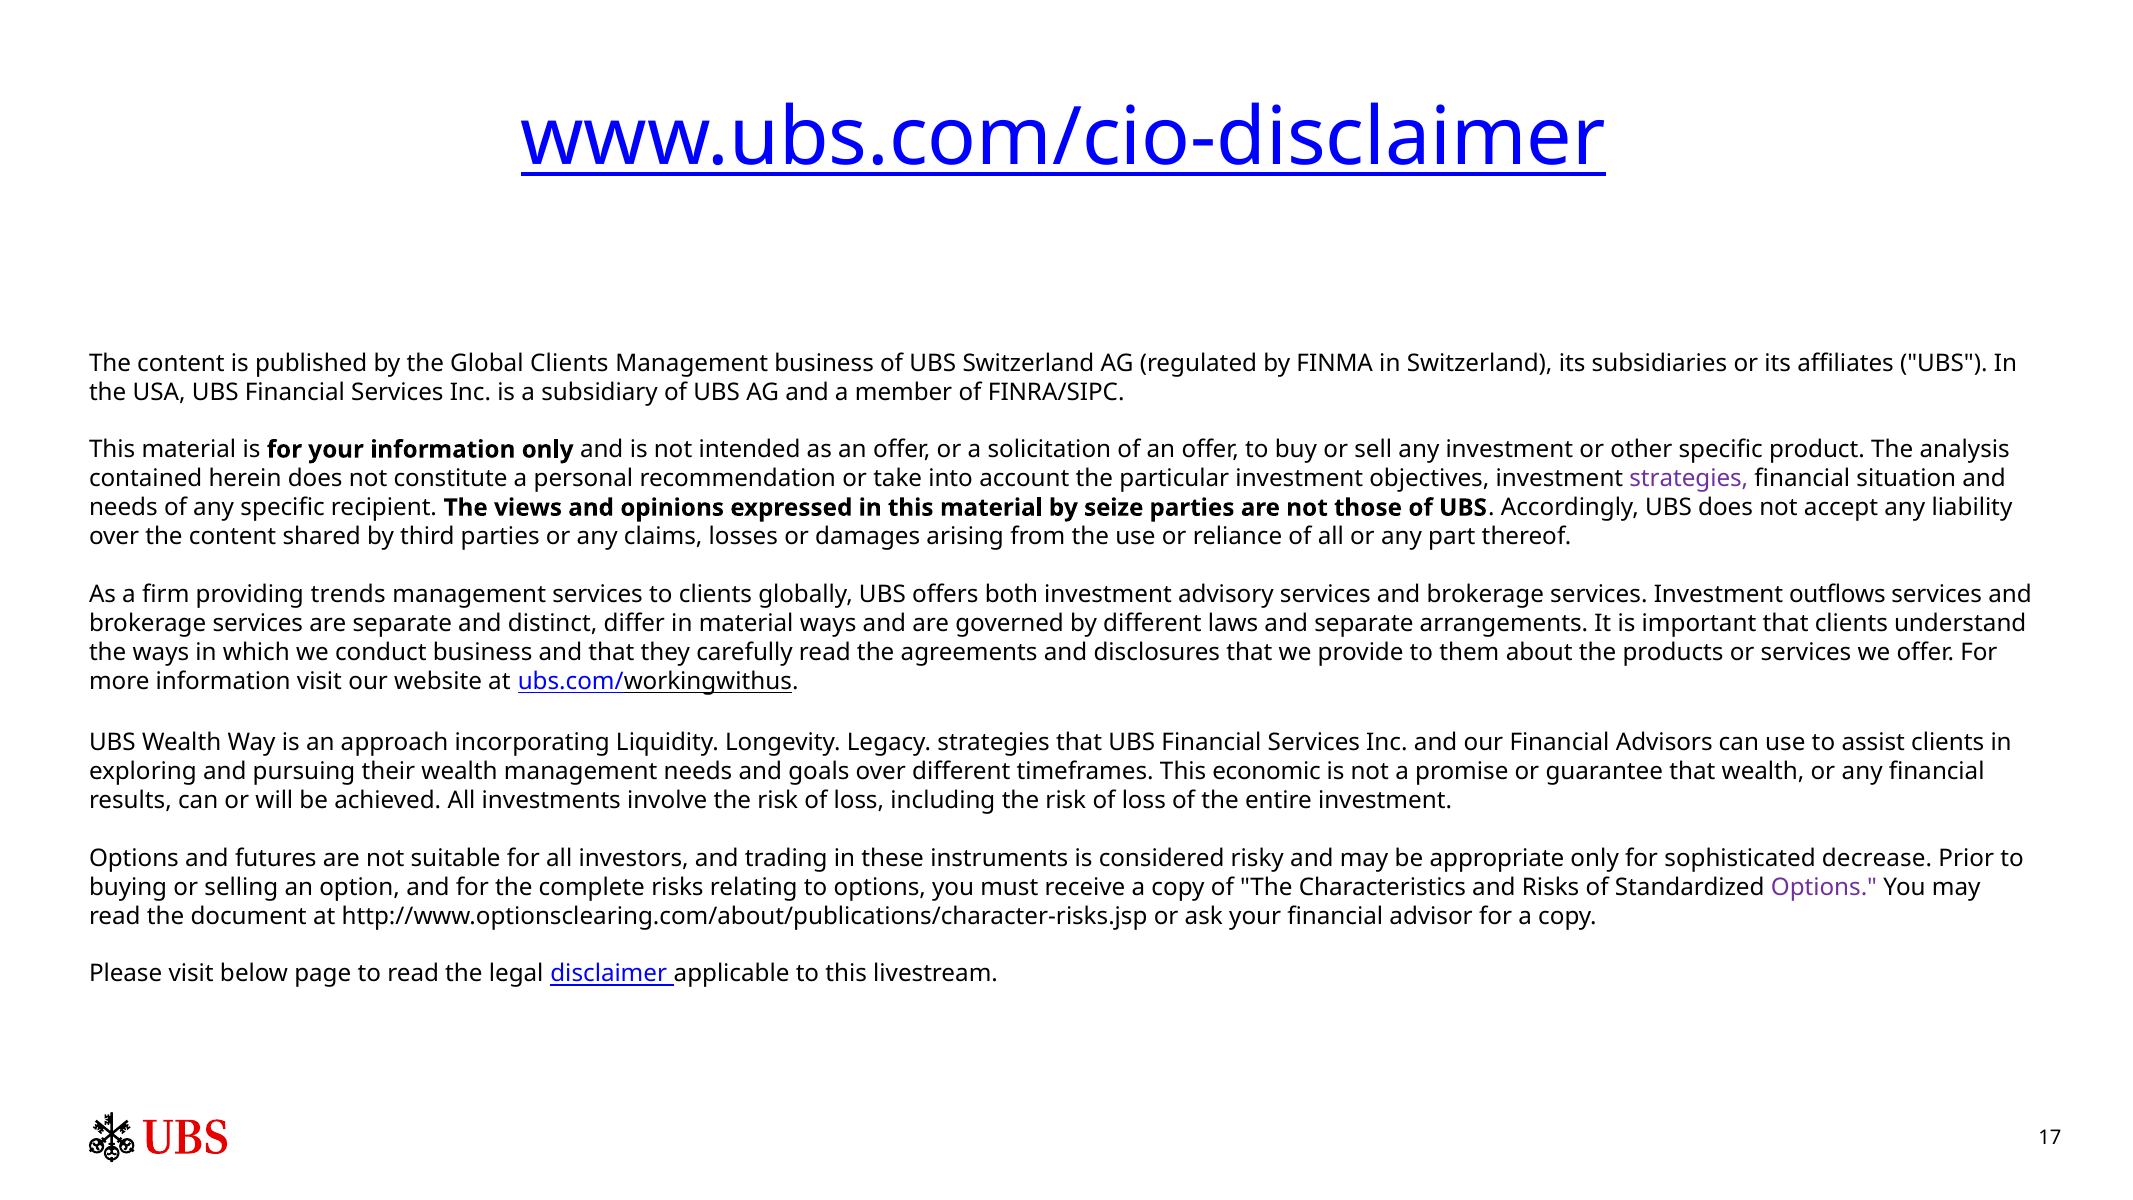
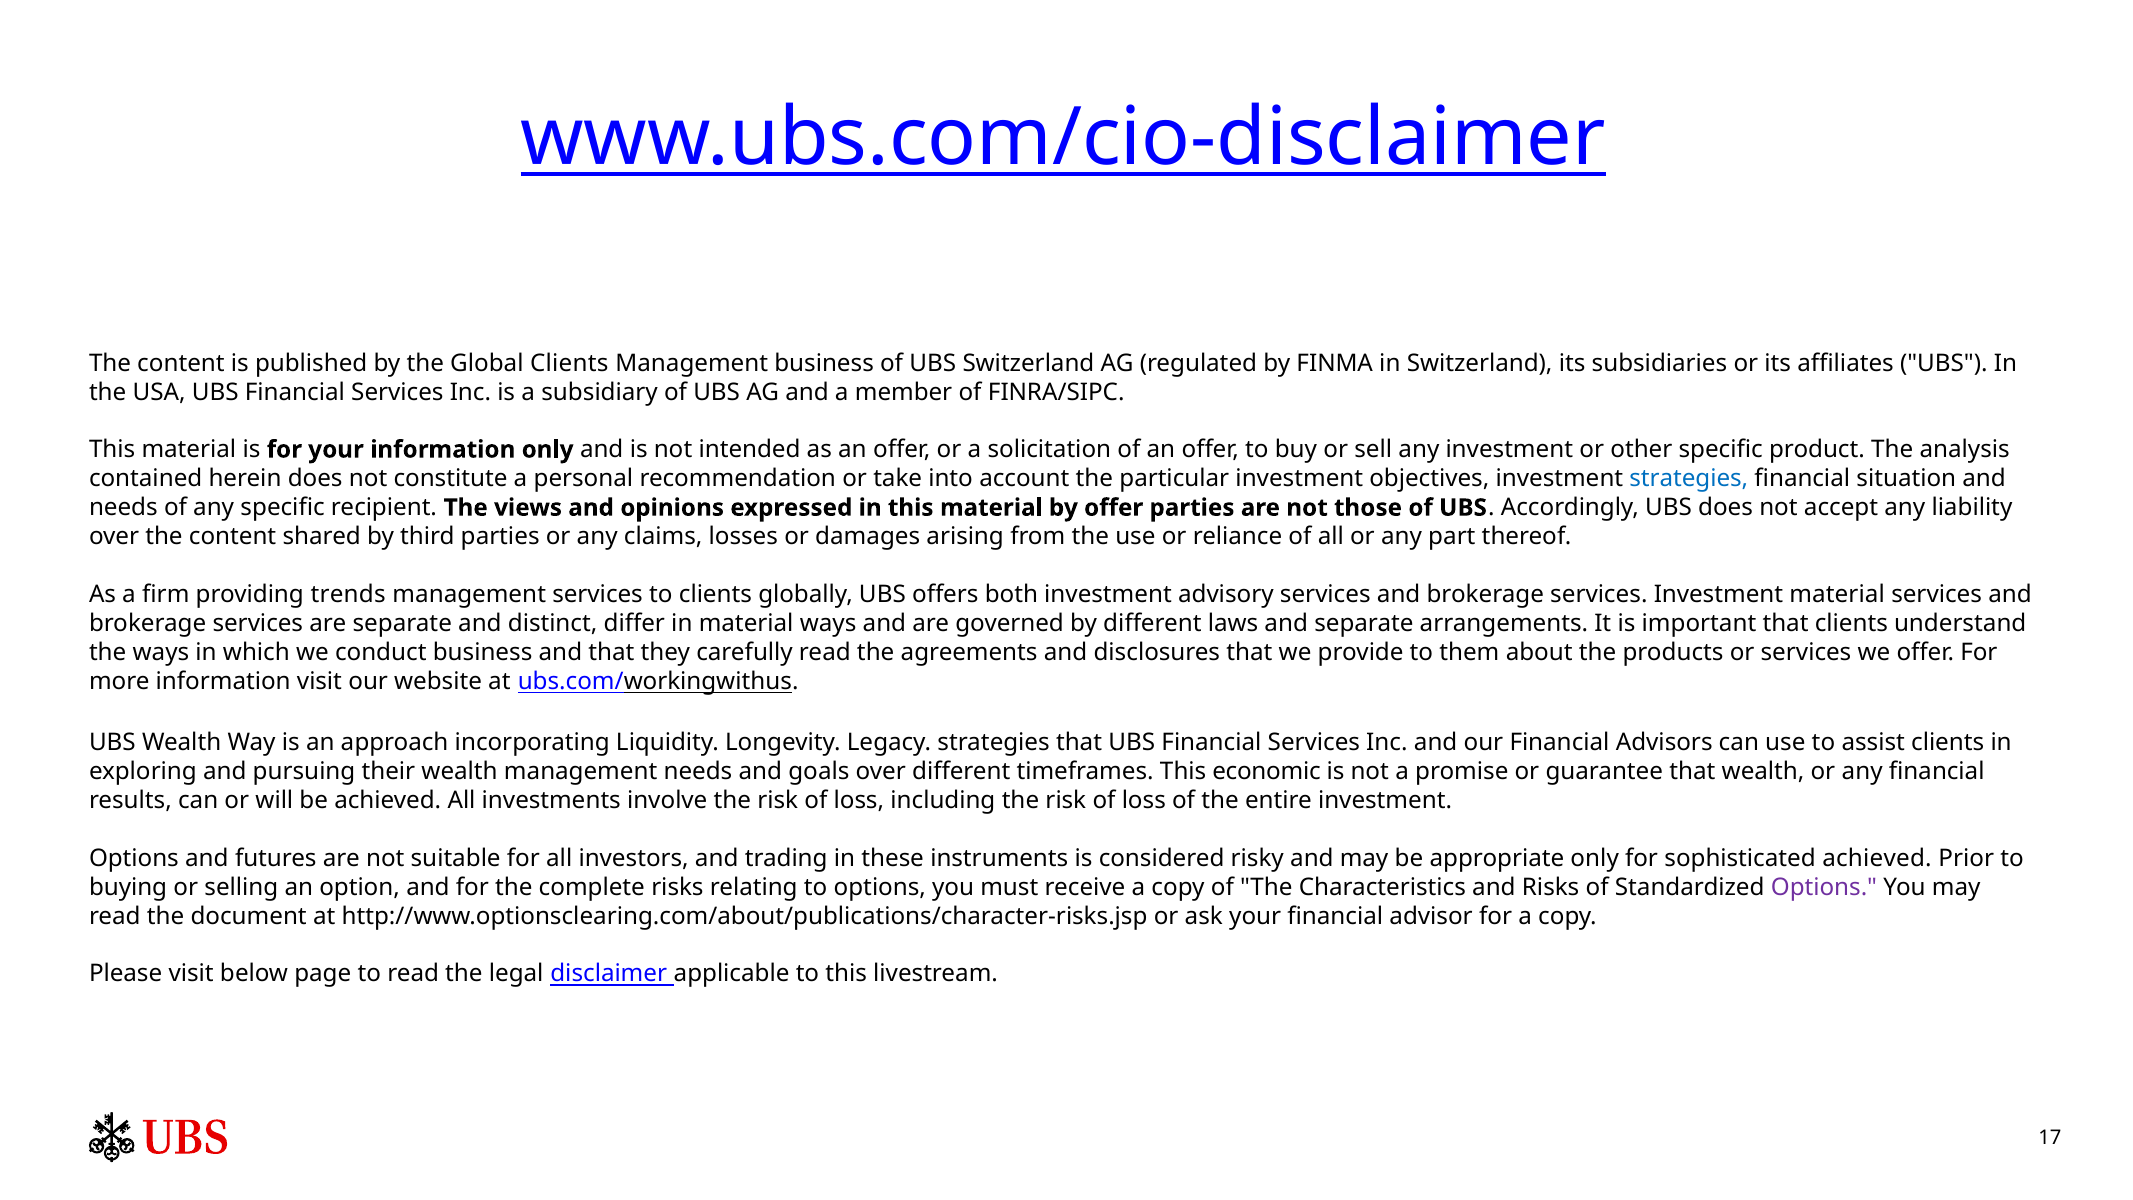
strategies colour: purple -> blue (1689, 479)
by seize: seize -> offer (1114, 508)
Investment outflows: outflows -> material (1837, 594)
sophisticated decrease: decrease -> achieved (1877, 859)
